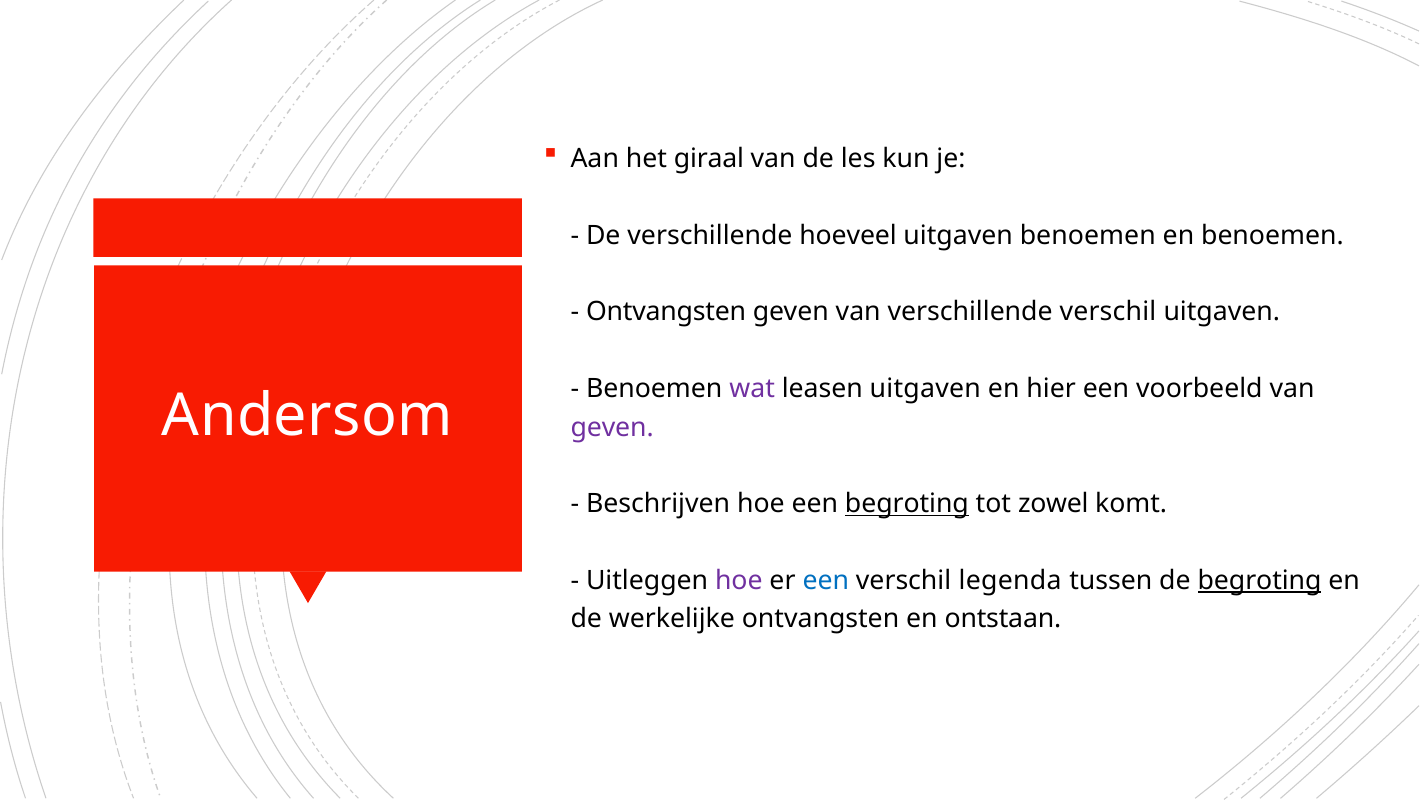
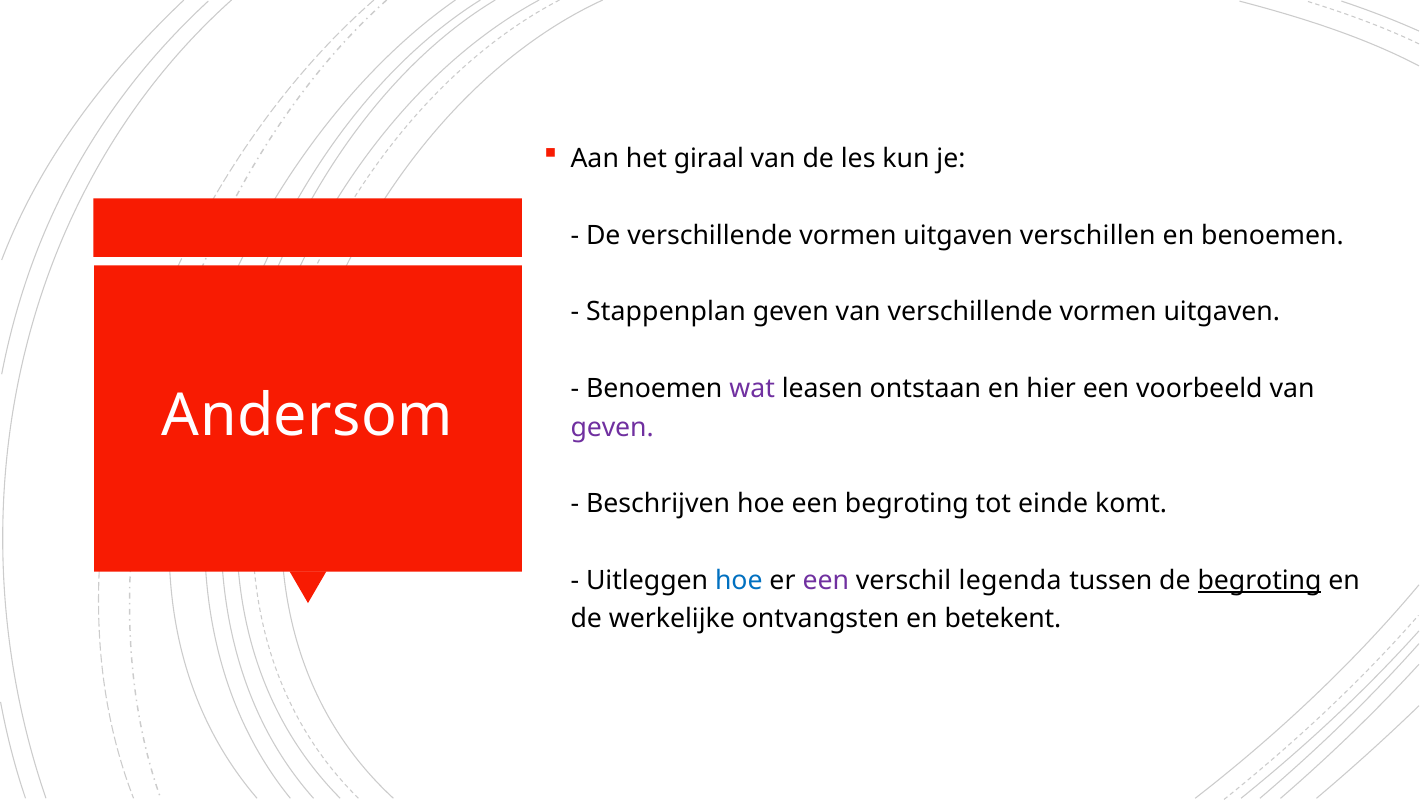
De verschillende hoeveel: hoeveel -> vormen (848, 235)
uitgaven benoemen: benoemen -> verschillen (1088, 235)
Ontvangsten: Ontvangsten -> Stappenplan (666, 312)
van verschillende verschil: verschil -> vormen (1108, 312)
leasen uitgaven: uitgaven -> ontstaan (925, 389)
begroting underline: present -> none (907, 504)
zowel: zowel -> einde (1053, 504)
hoe colour: purple -> blue (739, 581)
een colour: blue -> purple (826, 581)
ontstaan: ontstaan -> betekent (1003, 619)
